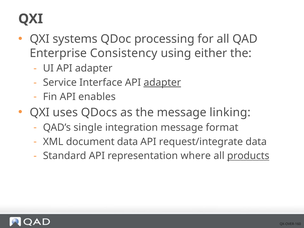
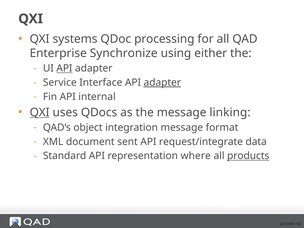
Consistency: Consistency -> Synchronize (124, 53)
API underline: none -> present (64, 68)
enables: enables -> internal (97, 97)
QXI underline: none -> present (40, 112)
single: single -> object (88, 127)
document data: data -> sent (127, 142)
